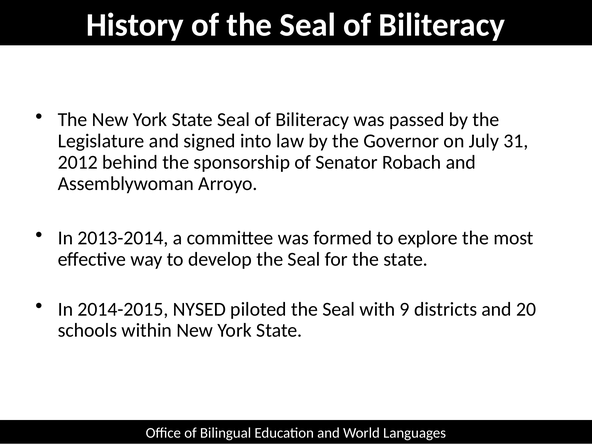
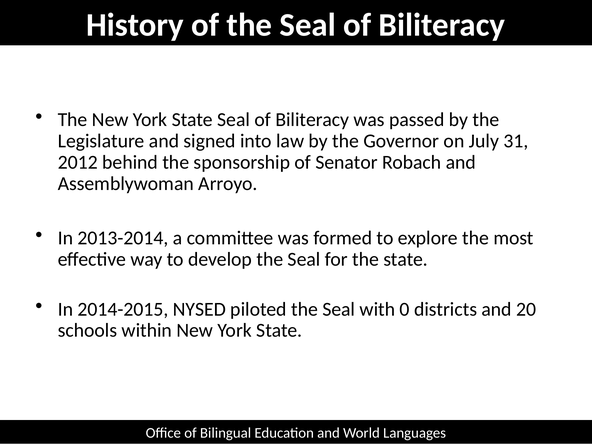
9: 9 -> 0 (405, 309)
